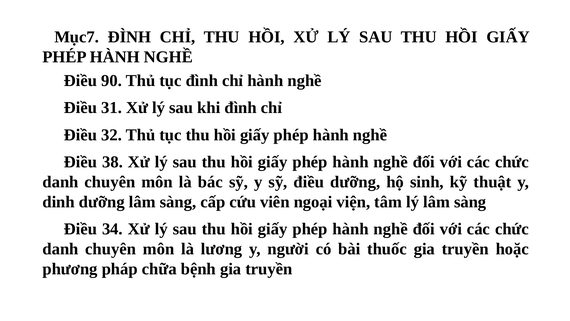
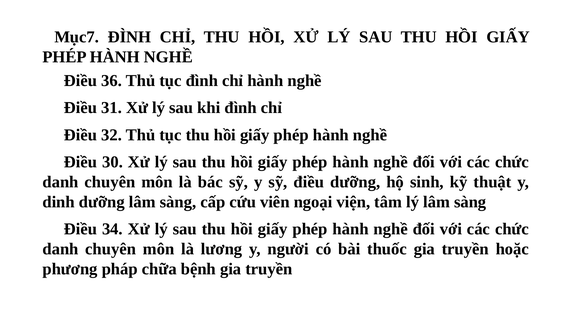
90: 90 -> 36 (112, 81)
38: 38 -> 30 (112, 162)
